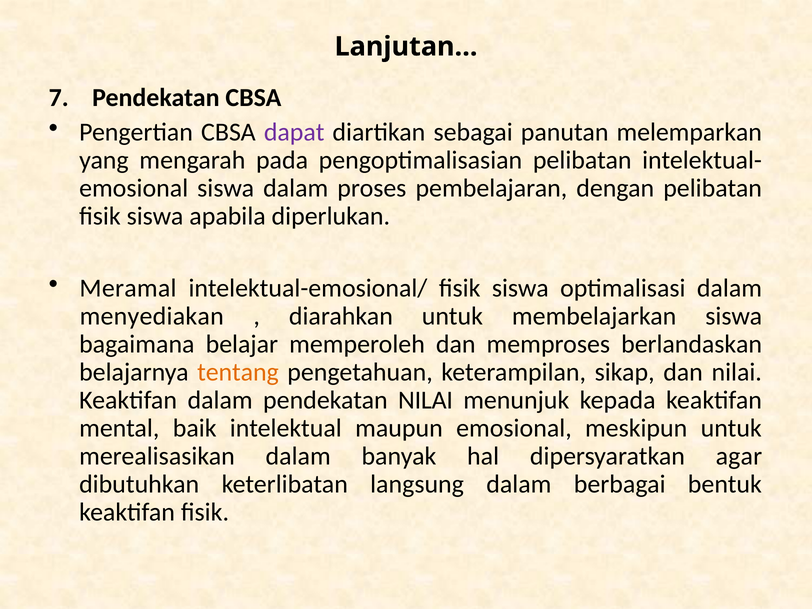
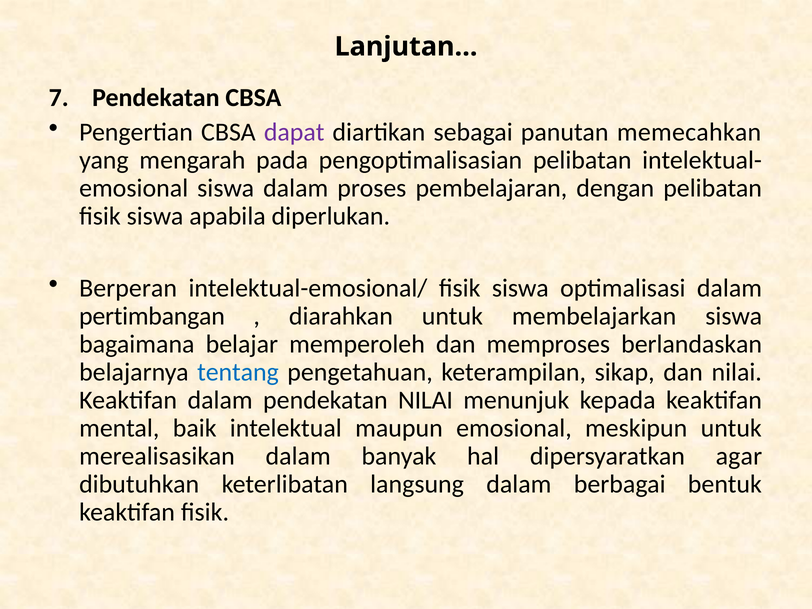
melemparkan: melemparkan -> memecahkan (689, 132)
Meramal: Meramal -> Berperan (128, 288)
menyediakan: menyediakan -> pertimbangan (152, 316)
tentang colour: orange -> blue (238, 372)
